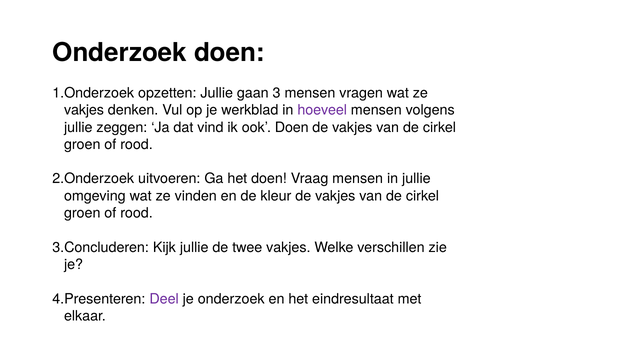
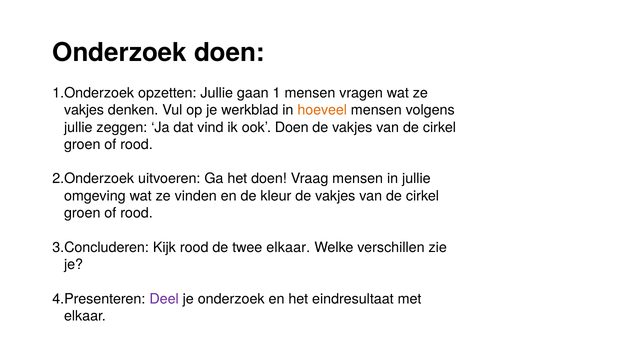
3: 3 -> 1 (277, 93)
hoeveel colour: purple -> orange (322, 110)
Kijk jullie: jullie -> rood (194, 248)
twee vakjes: vakjes -> elkaar (288, 248)
